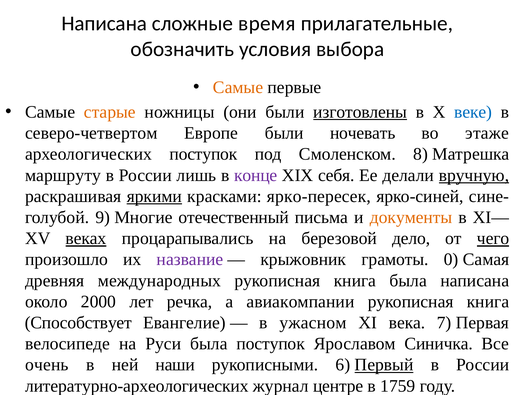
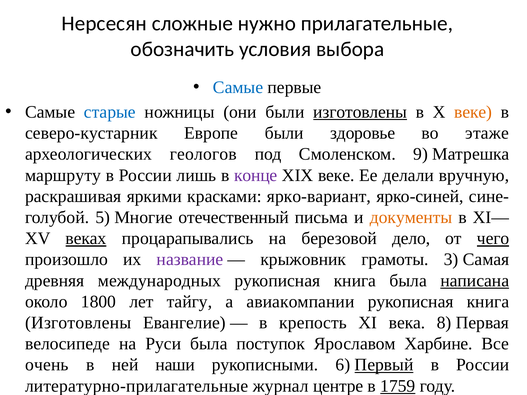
Написана: Написана -> Нерсесян (104, 24)
время: время -> нужно (267, 24)
Самые colour: orange -> blue (238, 88)
старые colour: orange -> blue (110, 112)
веке colour: blue -> orange (473, 112)
северо-четвертом: северо-четвертом -> северо-кустарник (91, 133)
ночевать: ночевать -> здоровье (363, 133)
археологических поступок: поступок -> геологов (203, 154)
8: 8 -> 9 (421, 154)
XIX себя: себя -> веке (336, 175)
вручную underline: present -> none (474, 175)
яркими underline: present -> none (154, 196)
ярко-пересек: ярко-пересек -> ярко-вариант (319, 196)
9: 9 -> 5 (103, 218)
0: 0 -> 3 (451, 260)
написана underline: none -> present (475, 281)
2000: 2000 -> 1800 (98, 302)
речка: речка -> тайгу (190, 302)
Способствует: Способствует -> Изготовлены (78, 323)
ужасном: ужасном -> крепость (313, 323)
7: 7 -> 8 (444, 323)
Синичка: Синичка -> Харбине (439, 344)
литературно-археологических: литературно-археологических -> литературно-прилагательные (137, 386)
1759 underline: none -> present (398, 386)
